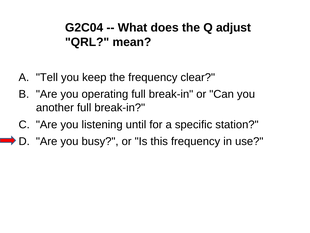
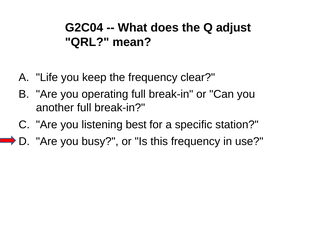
Tell: Tell -> Life (47, 77)
until: until -> best (136, 124)
